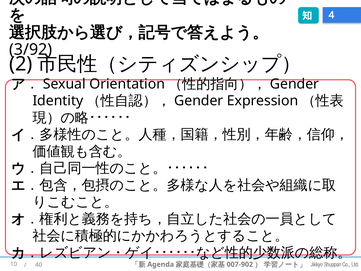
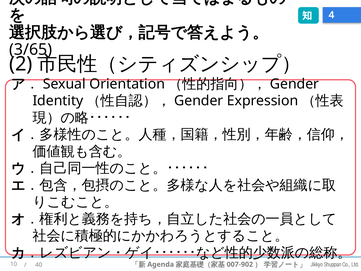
3/92: 3/92 -> 3/65 (31, 50)
